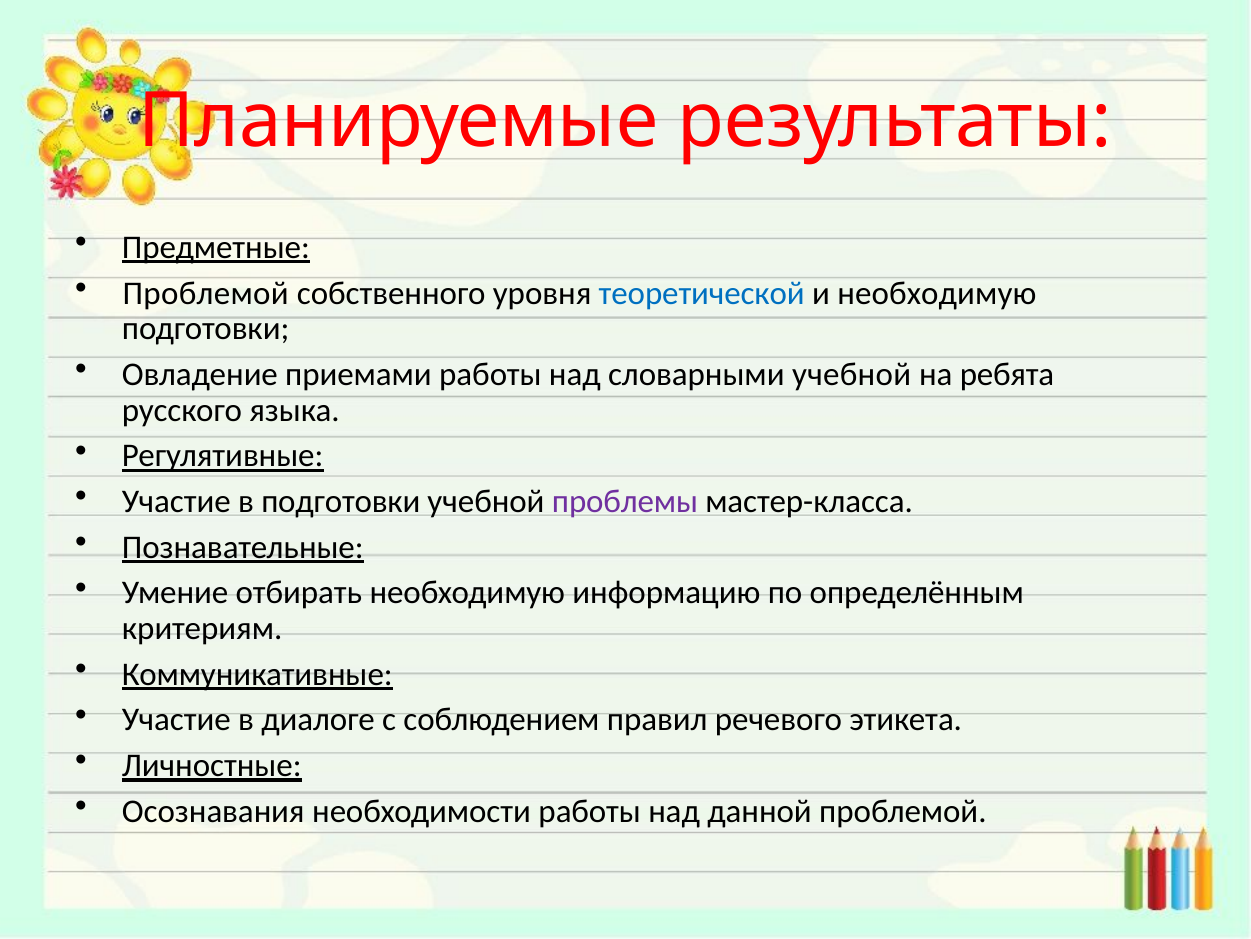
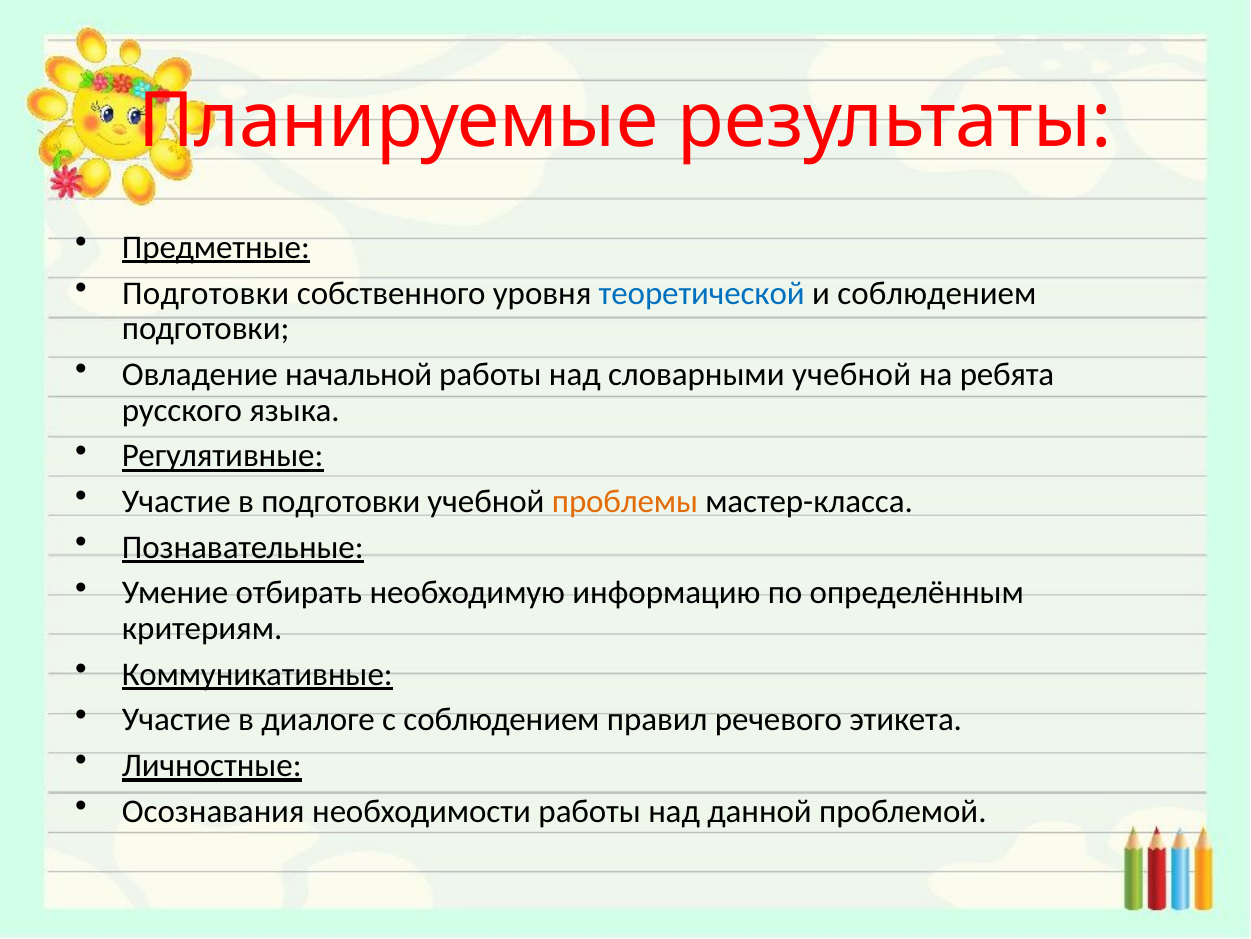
Проблемой: Проблемой -> Подготовки (206, 293)
и необходимую: необходимую -> соблюдением (937, 293)
приемами: приемами -> начальной (359, 374)
проблемы colour: purple -> orange (625, 501)
